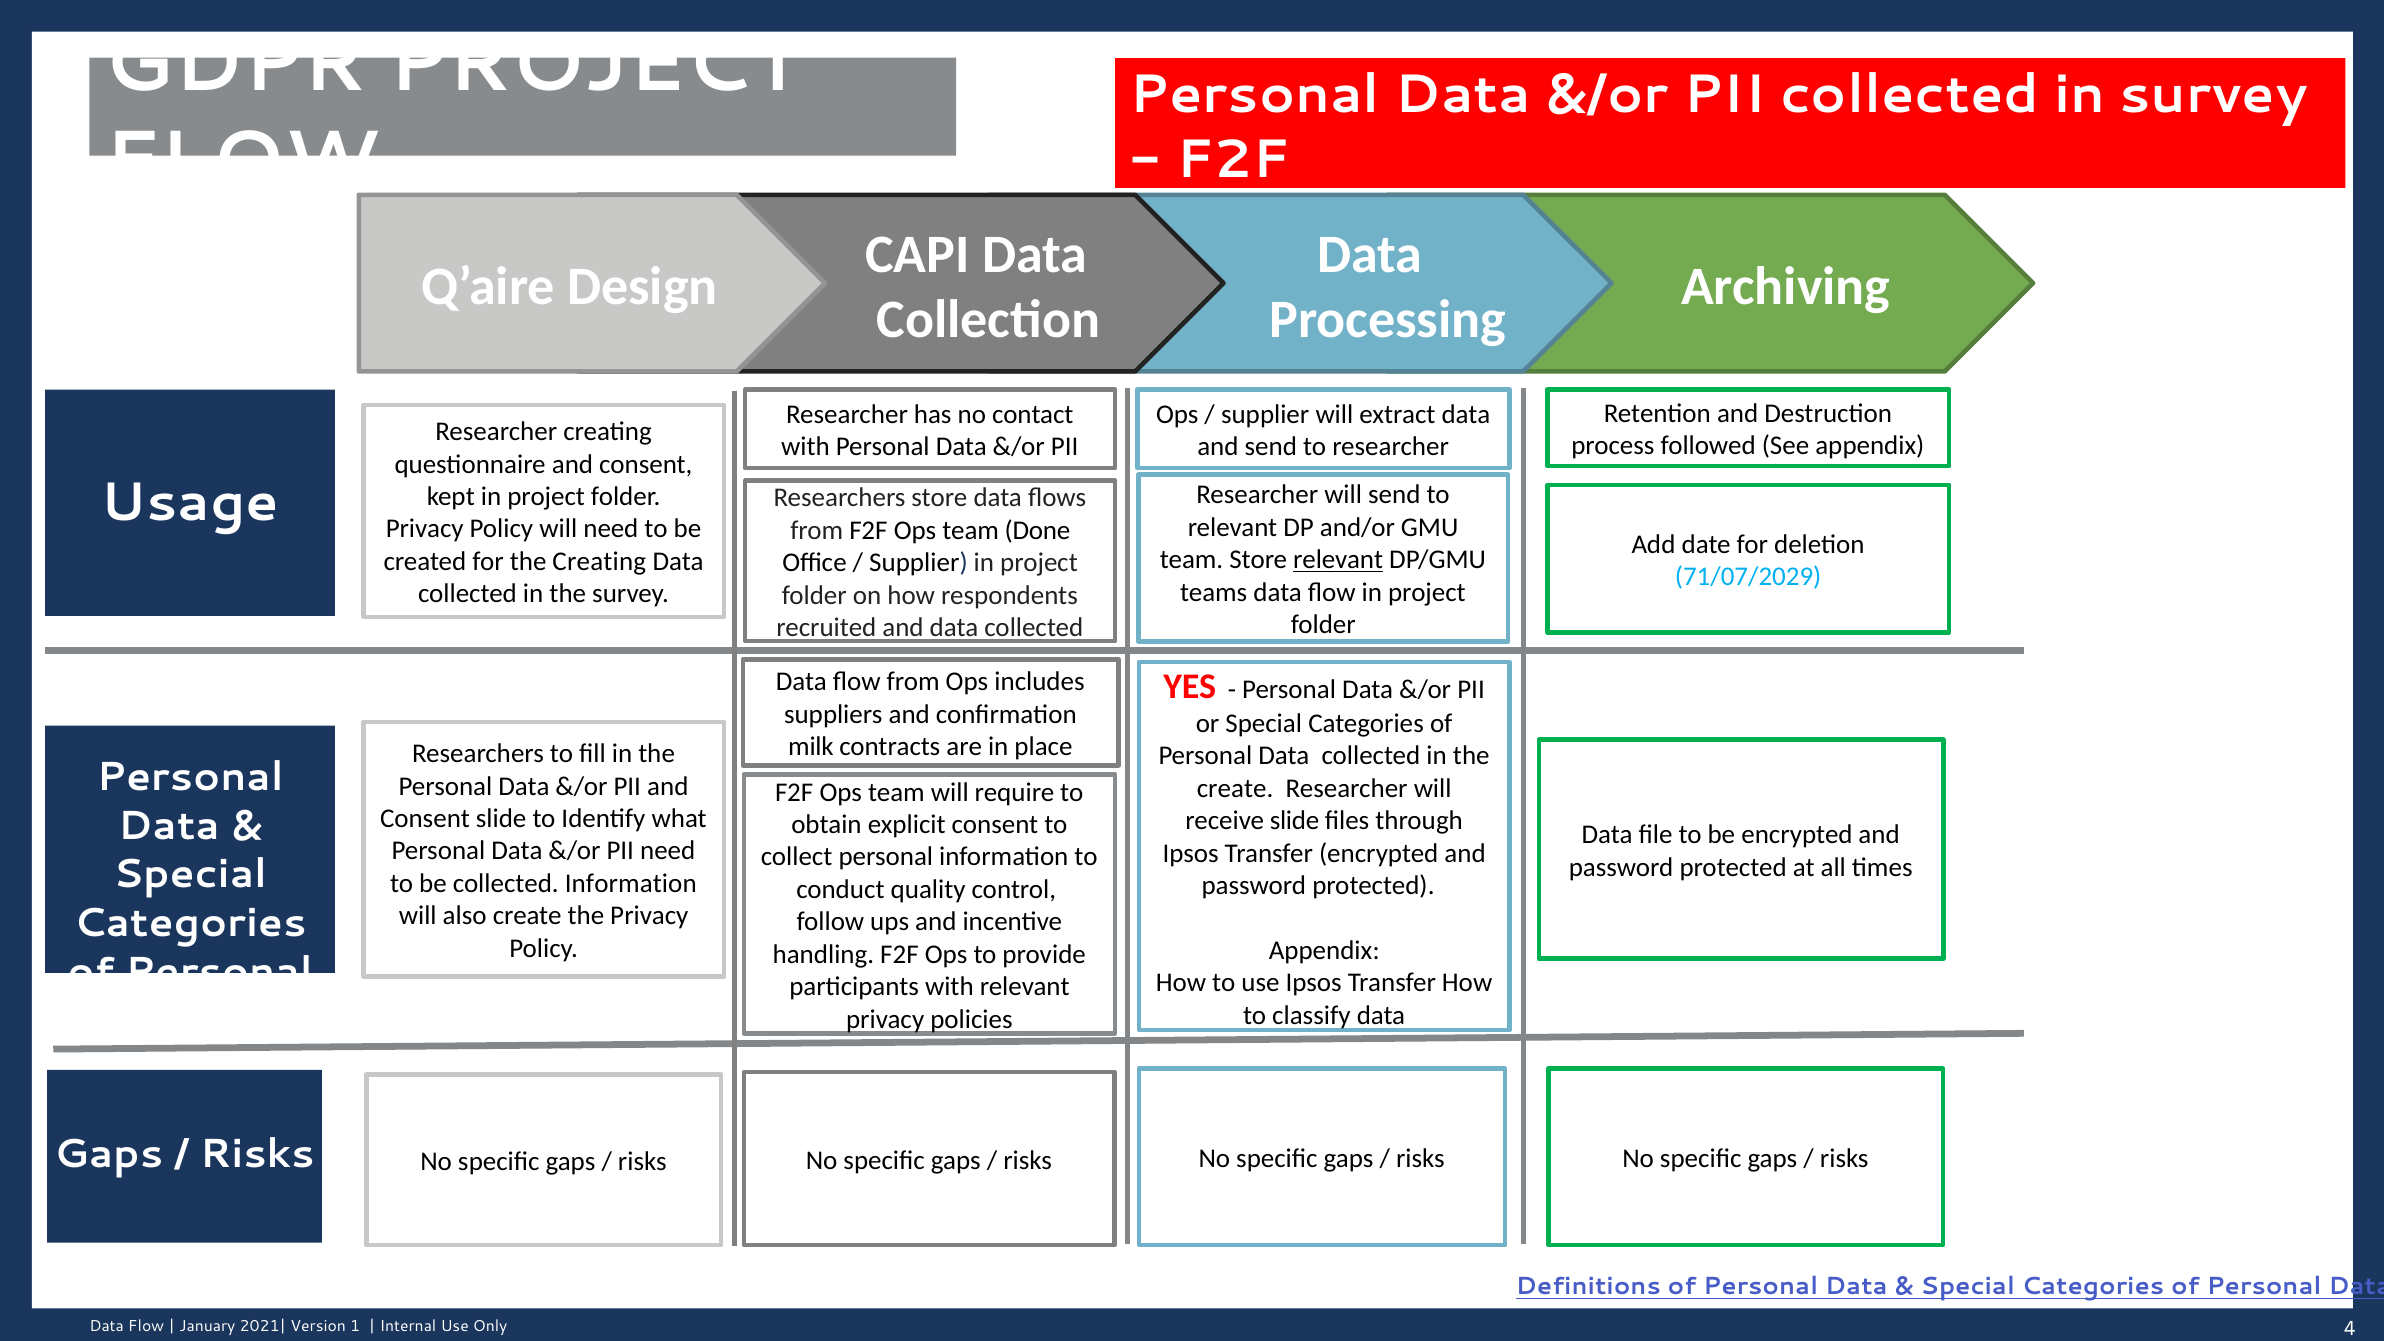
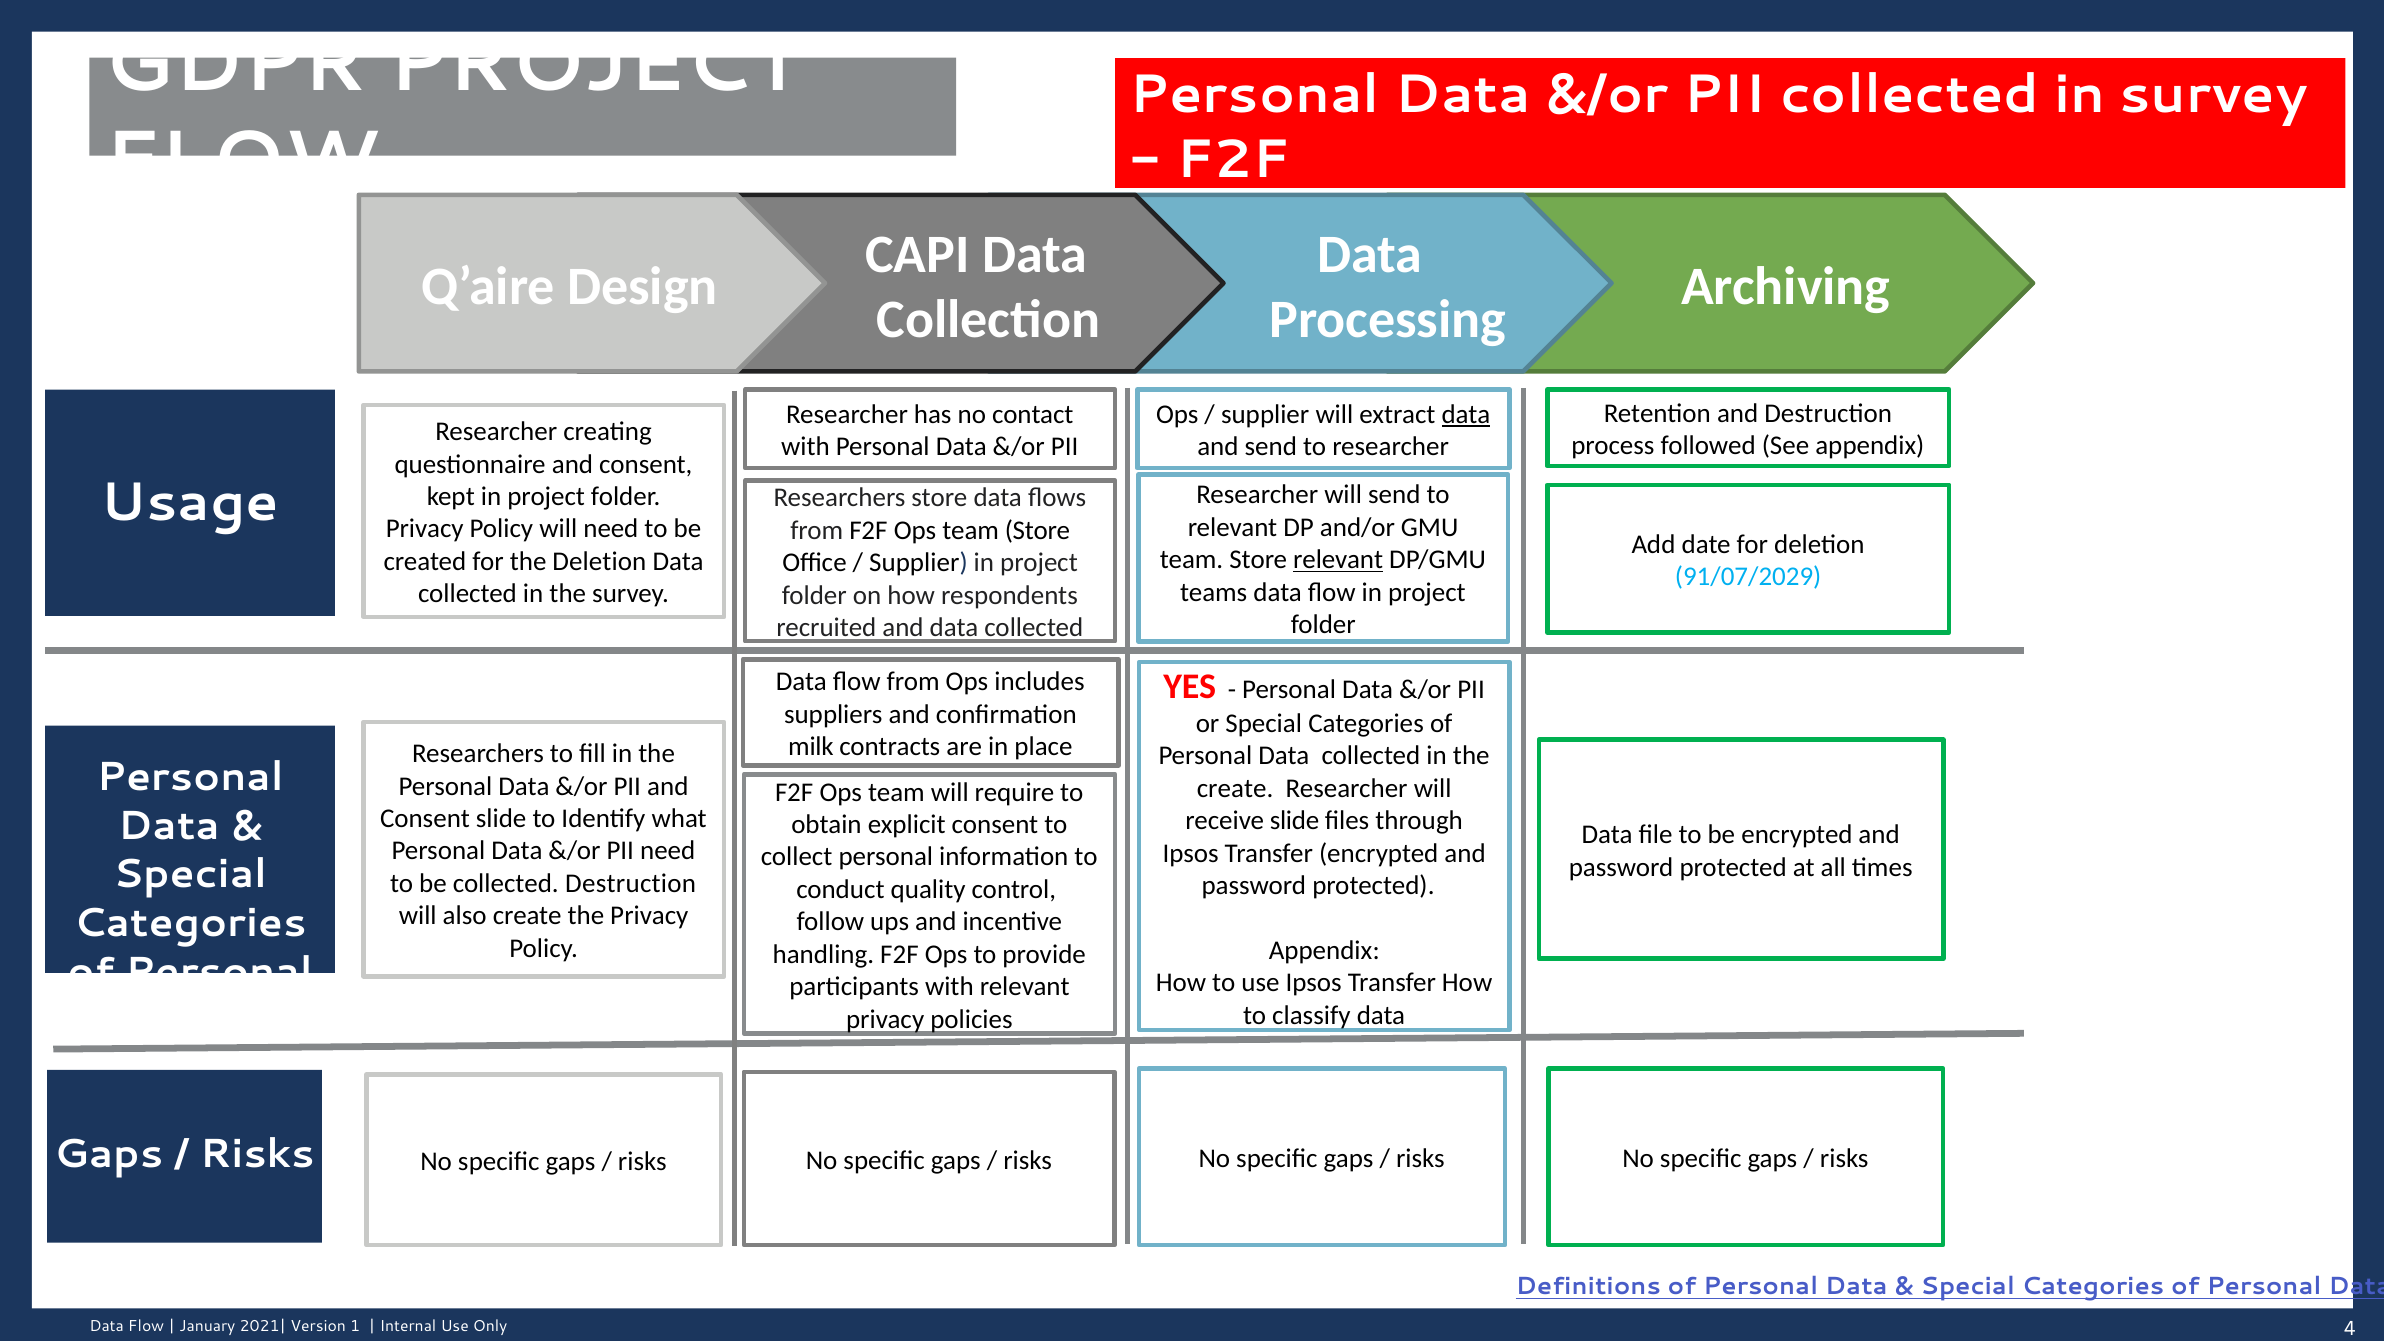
data underline: none -> present (1466, 415)
Ops team Done: Done -> Store (1037, 530)
the Creating: Creating -> Deletion (599, 562)
71/07/2029: 71/07/2029 -> 91/07/2029 (1748, 577)
collected Information: Information -> Destruction (631, 884)
